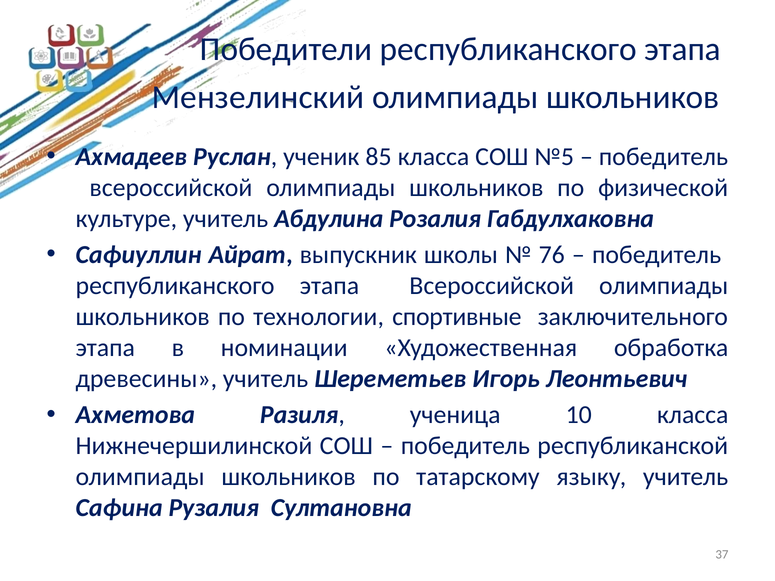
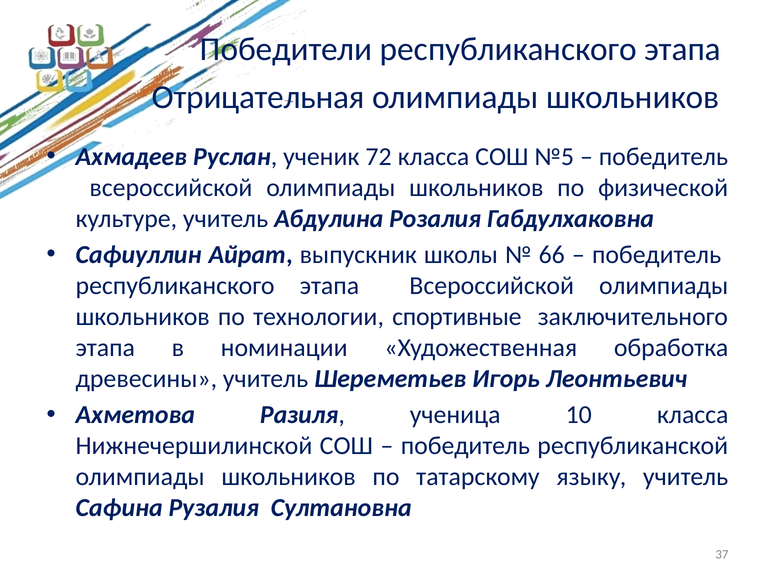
Мензелинский: Мензелинский -> Отрицательная (258, 97)
85: 85 -> 72 (379, 157)
76: 76 -> 66 (552, 255)
